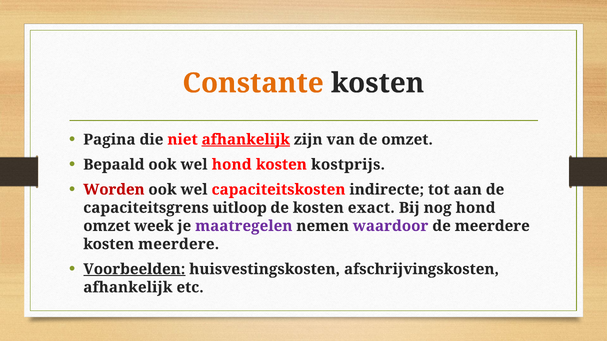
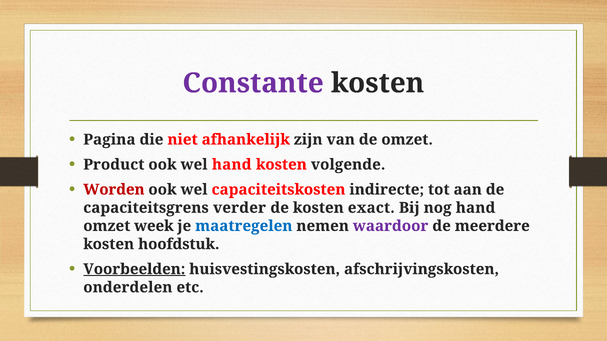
Constante colour: orange -> purple (253, 83)
afhankelijk underline: present -> none (246, 140)
Bepaald: Bepaald -> Product (114, 165)
wel hond: hond -> hand (232, 165)
kostprijs: kostprijs -> volgende (348, 165)
uitloop: uitloop -> verder (239, 208)
nog hond: hond -> hand (476, 208)
maatregelen colour: purple -> blue (244, 226)
kosten meerdere: meerdere -> hoofdstuk (179, 244)
afhankelijk: afhankelijk -> onderdelen (128, 288)
